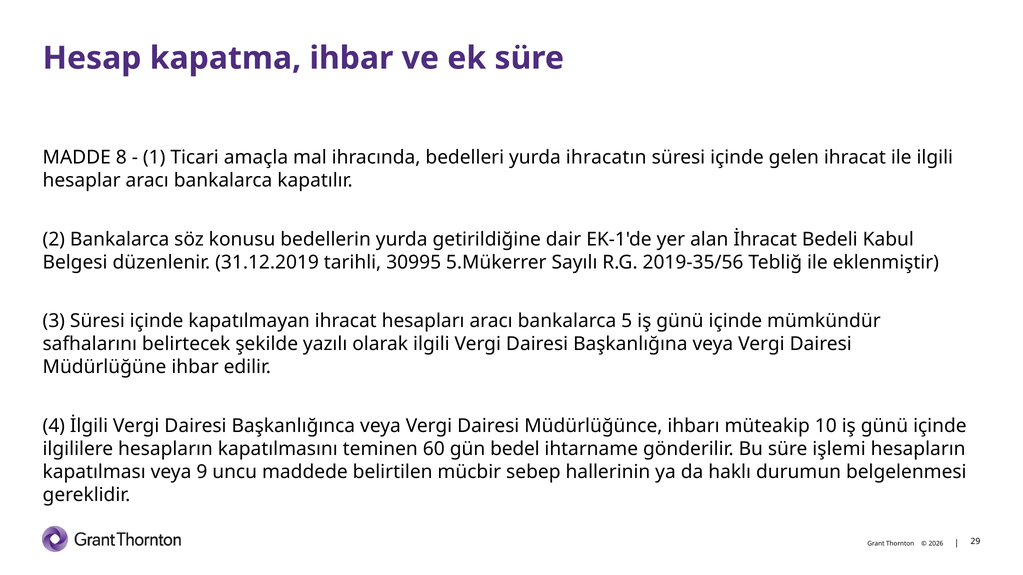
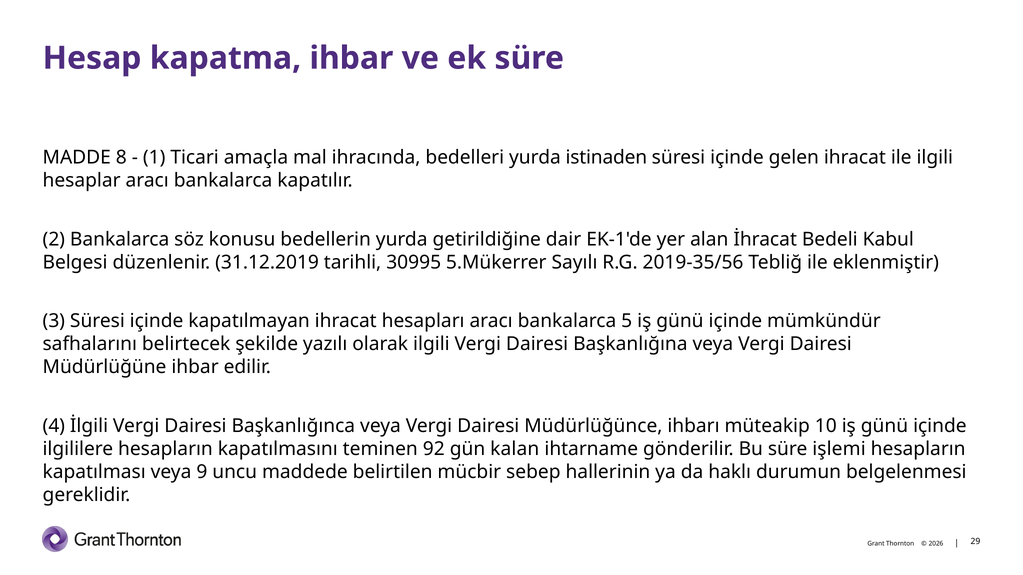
ihracatın: ihracatın -> istinaden (606, 158)
60: 60 -> 92 (434, 449)
bedel: bedel -> kalan (515, 449)
